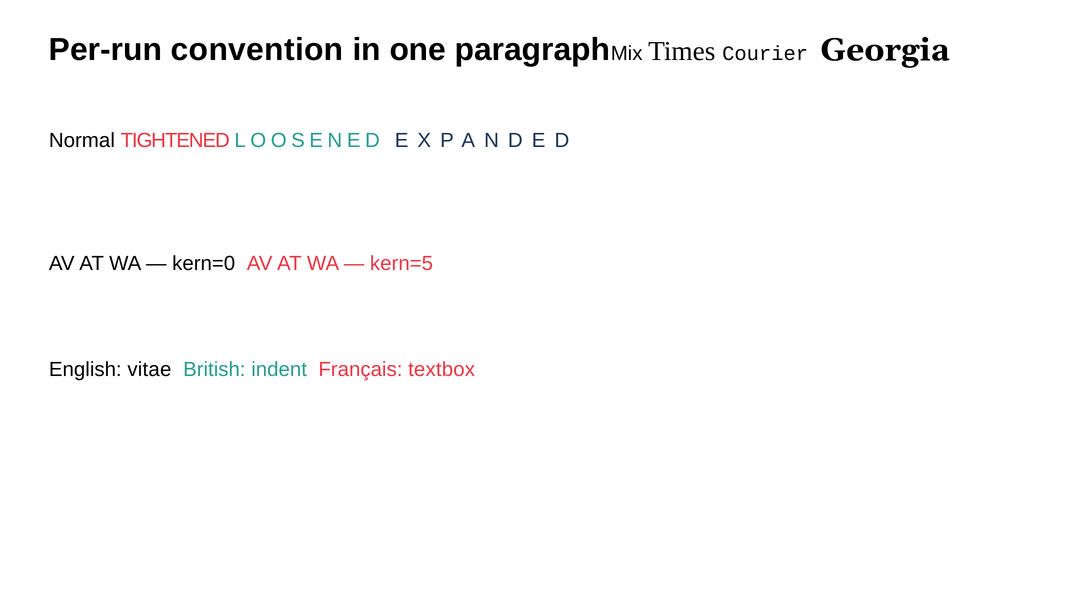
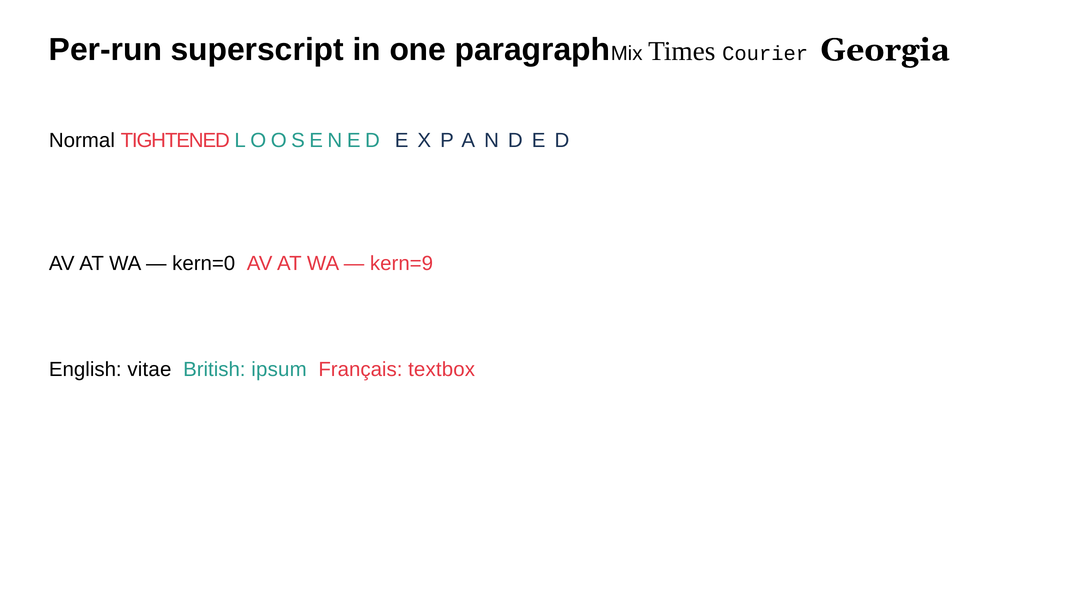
convention: convention -> superscript (257, 50)
kern=5: kern=5 -> kern=9 (402, 263)
indent: indent -> ipsum (279, 370)
